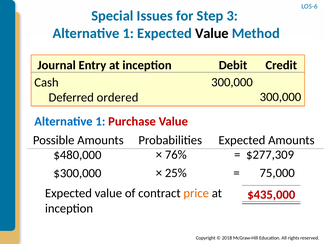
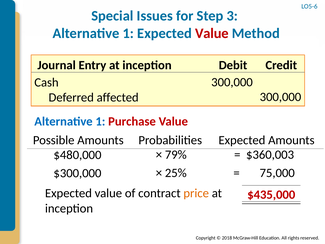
Value colour: black -> red (212, 33)
ordered: ordered -> affected (118, 97)
76%: 76% -> 79% (176, 155)
$277,309: $277,309 -> $360,003 (270, 154)
